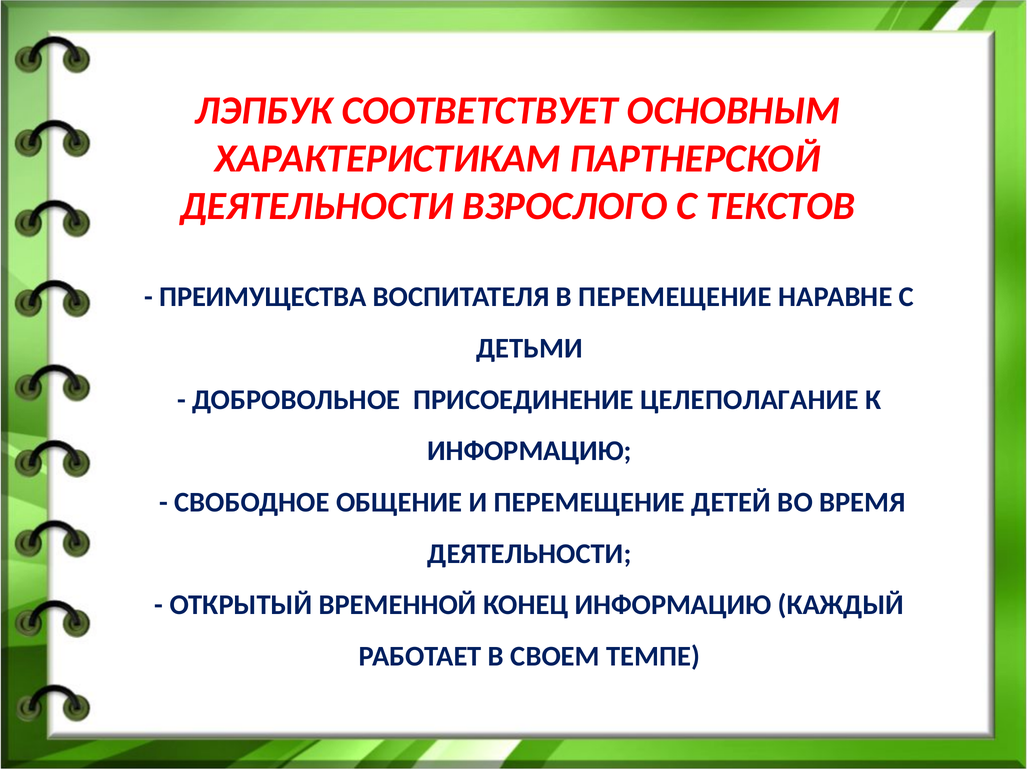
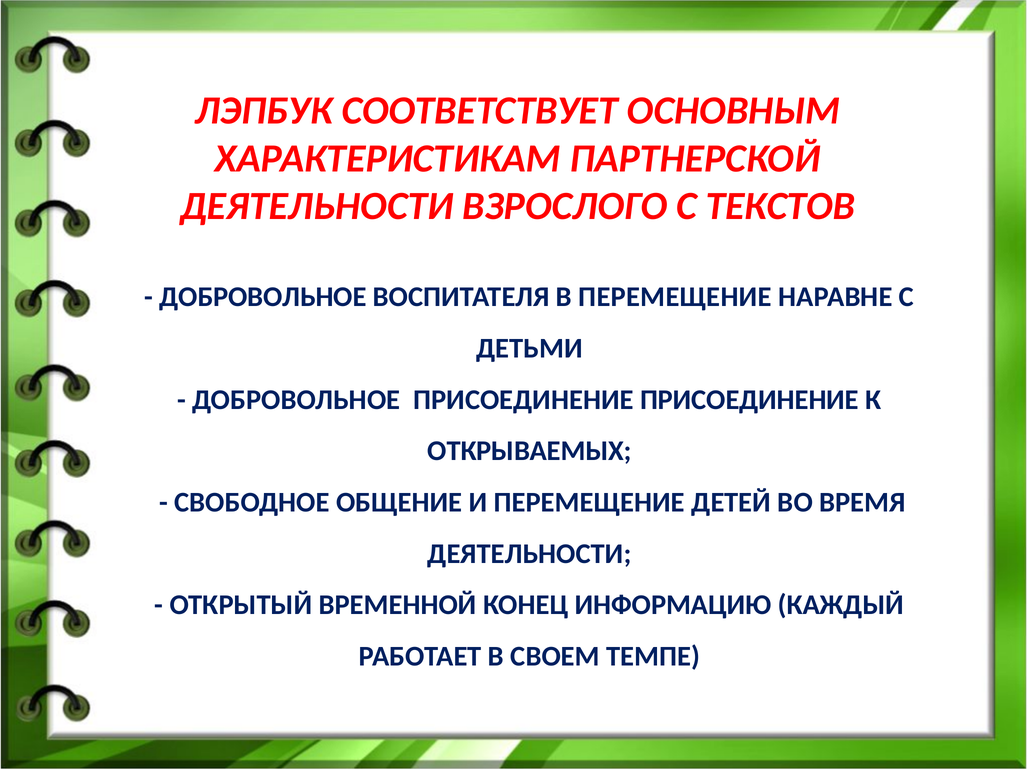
ПРЕИМУЩЕСТВА: ПРЕИМУЩЕСТВА -> ДОБРОВОЛЬНОЕ (263, 297)
ПРИСОЕДИНЕНИЕ ЦЕЛЕПОЛАГАНИЕ: ЦЕЛЕПОЛАГАНИЕ -> ПРИСОЕДИНЕНИЕ (749, 400)
ИНФОРМАЦИЮ: ИНФОРМАЦИЮ -> ОТКРЫВАЕМЫХ (529, 451)
